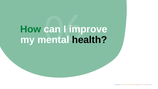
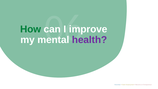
health colour: black -> purple (90, 40)
